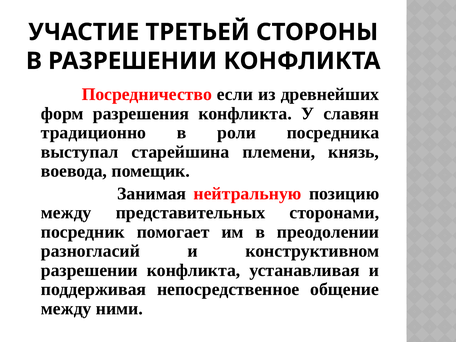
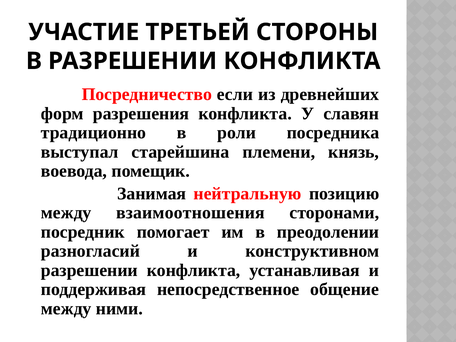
представительных: представительных -> взаимоотношения (190, 213)
